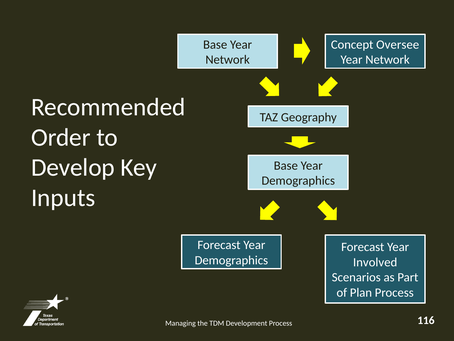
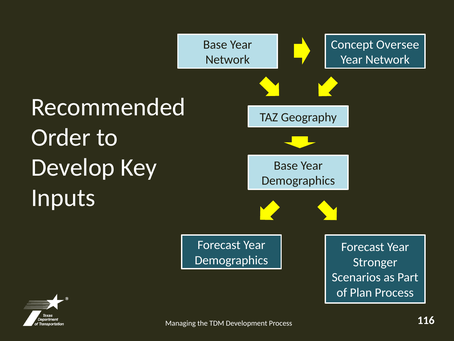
Involved: Involved -> Stronger (375, 262)
